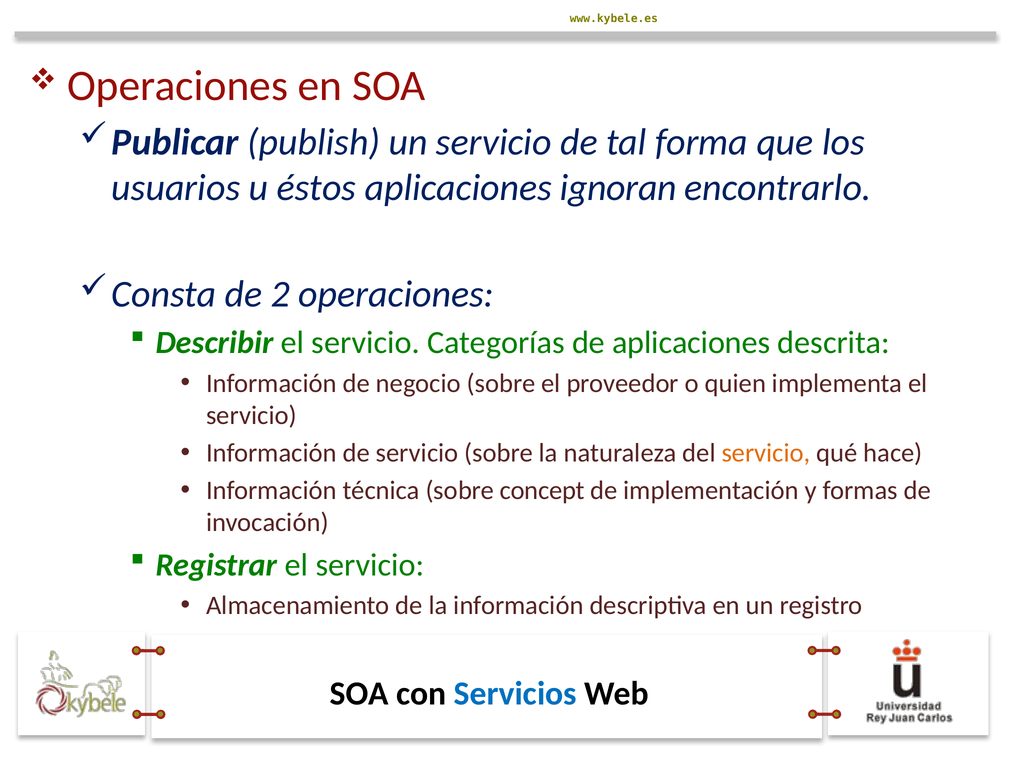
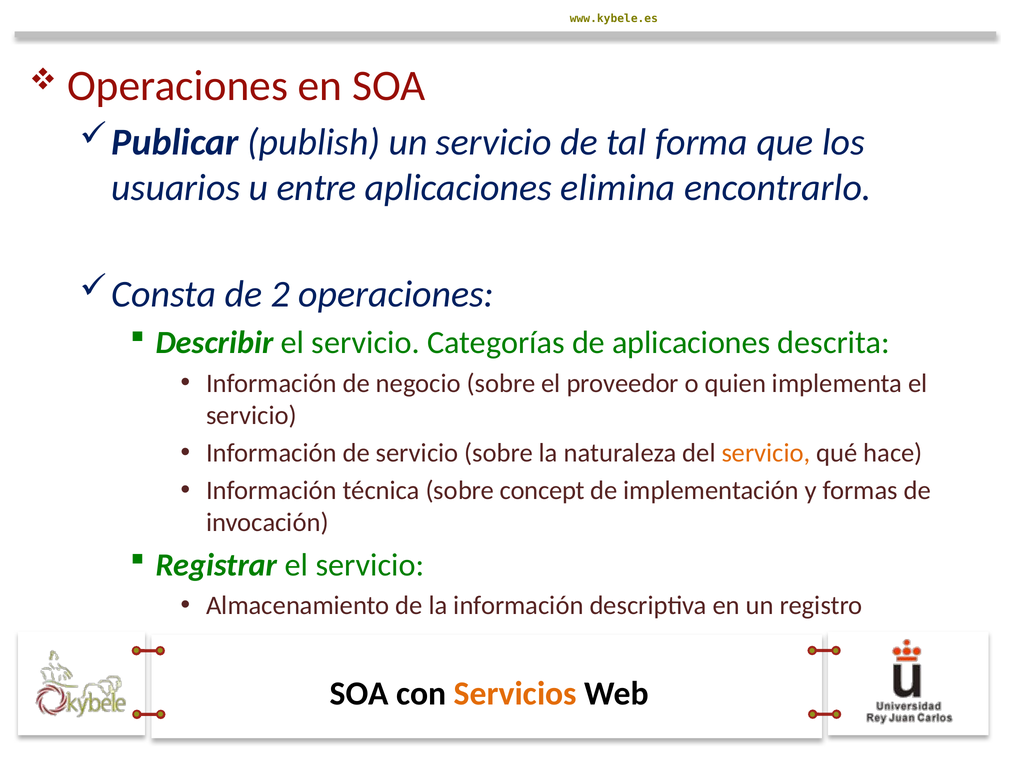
éstos: éstos -> entre (317, 187)
ignoran: ignoran -> elimina (618, 187)
Servicios colour: blue -> orange (515, 693)
